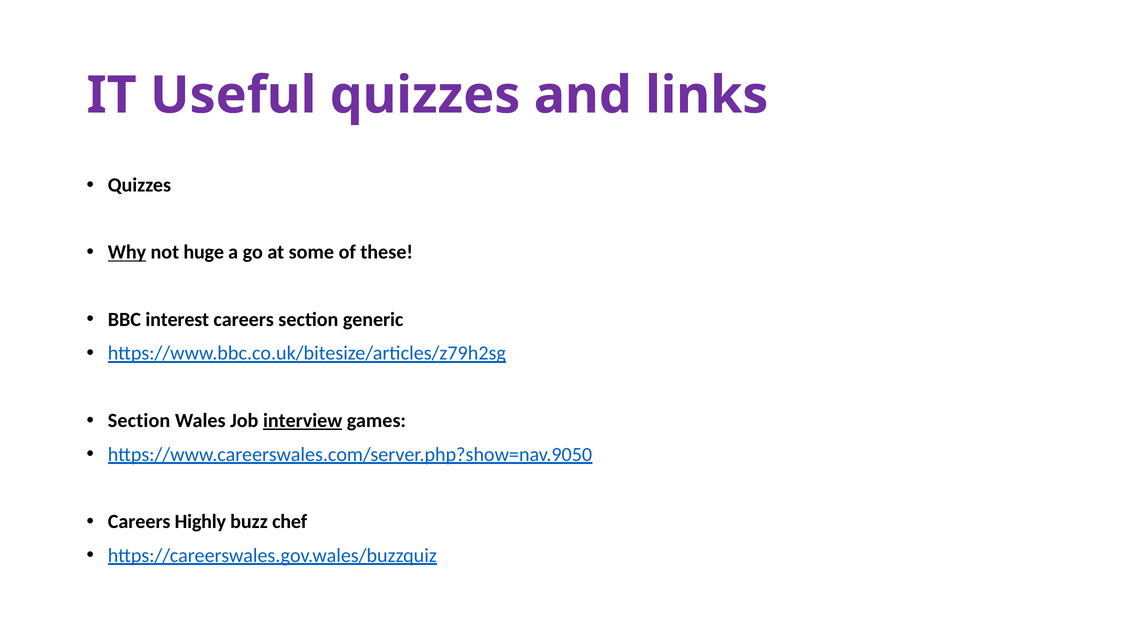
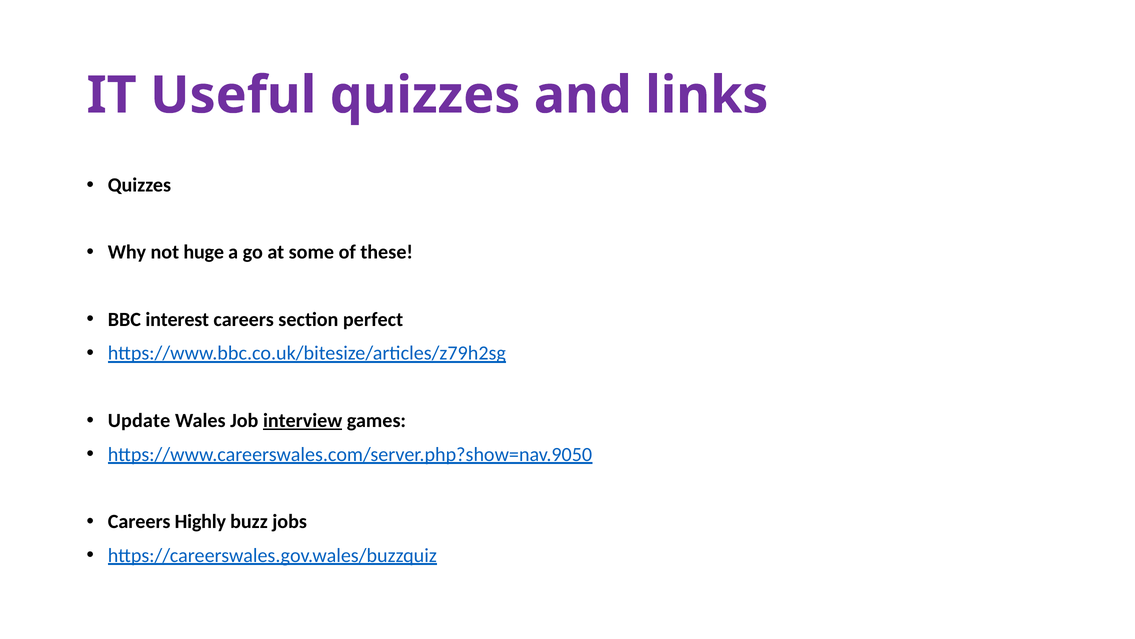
Why underline: present -> none (127, 252)
generic: generic -> perfect (373, 319)
Section: Section -> Update (139, 420)
chef: chef -> jobs (290, 521)
